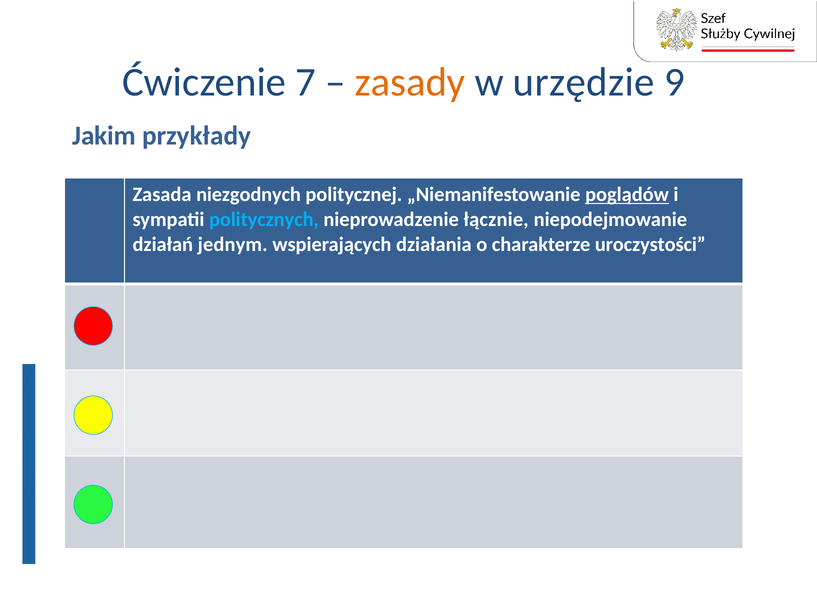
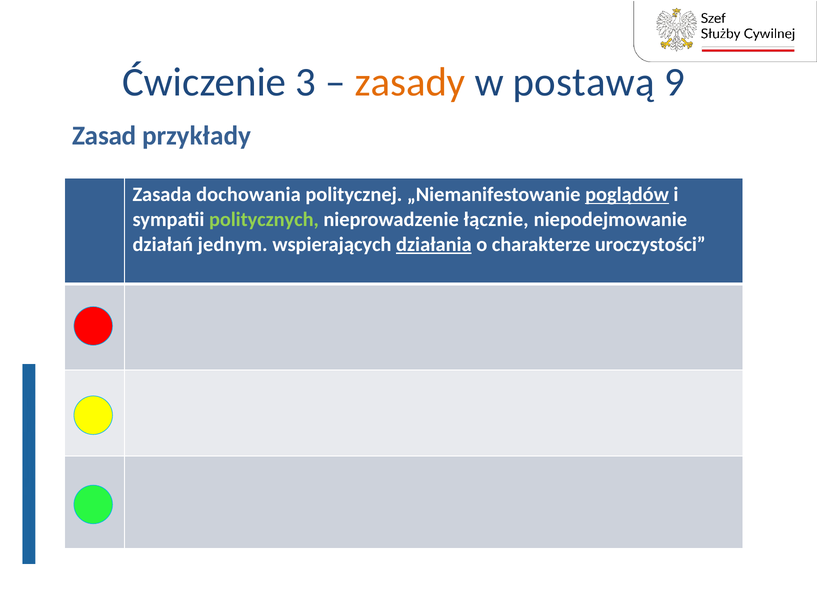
7: 7 -> 3 (306, 82)
urzędzie: urzędzie -> postawą (584, 82)
Jakim: Jakim -> Zasad (104, 136)
niezgodnych: niezgodnych -> dochowania (248, 195)
politycznych colour: light blue -> light green (264, 219)
działania underline: none -> present (434, 244)
